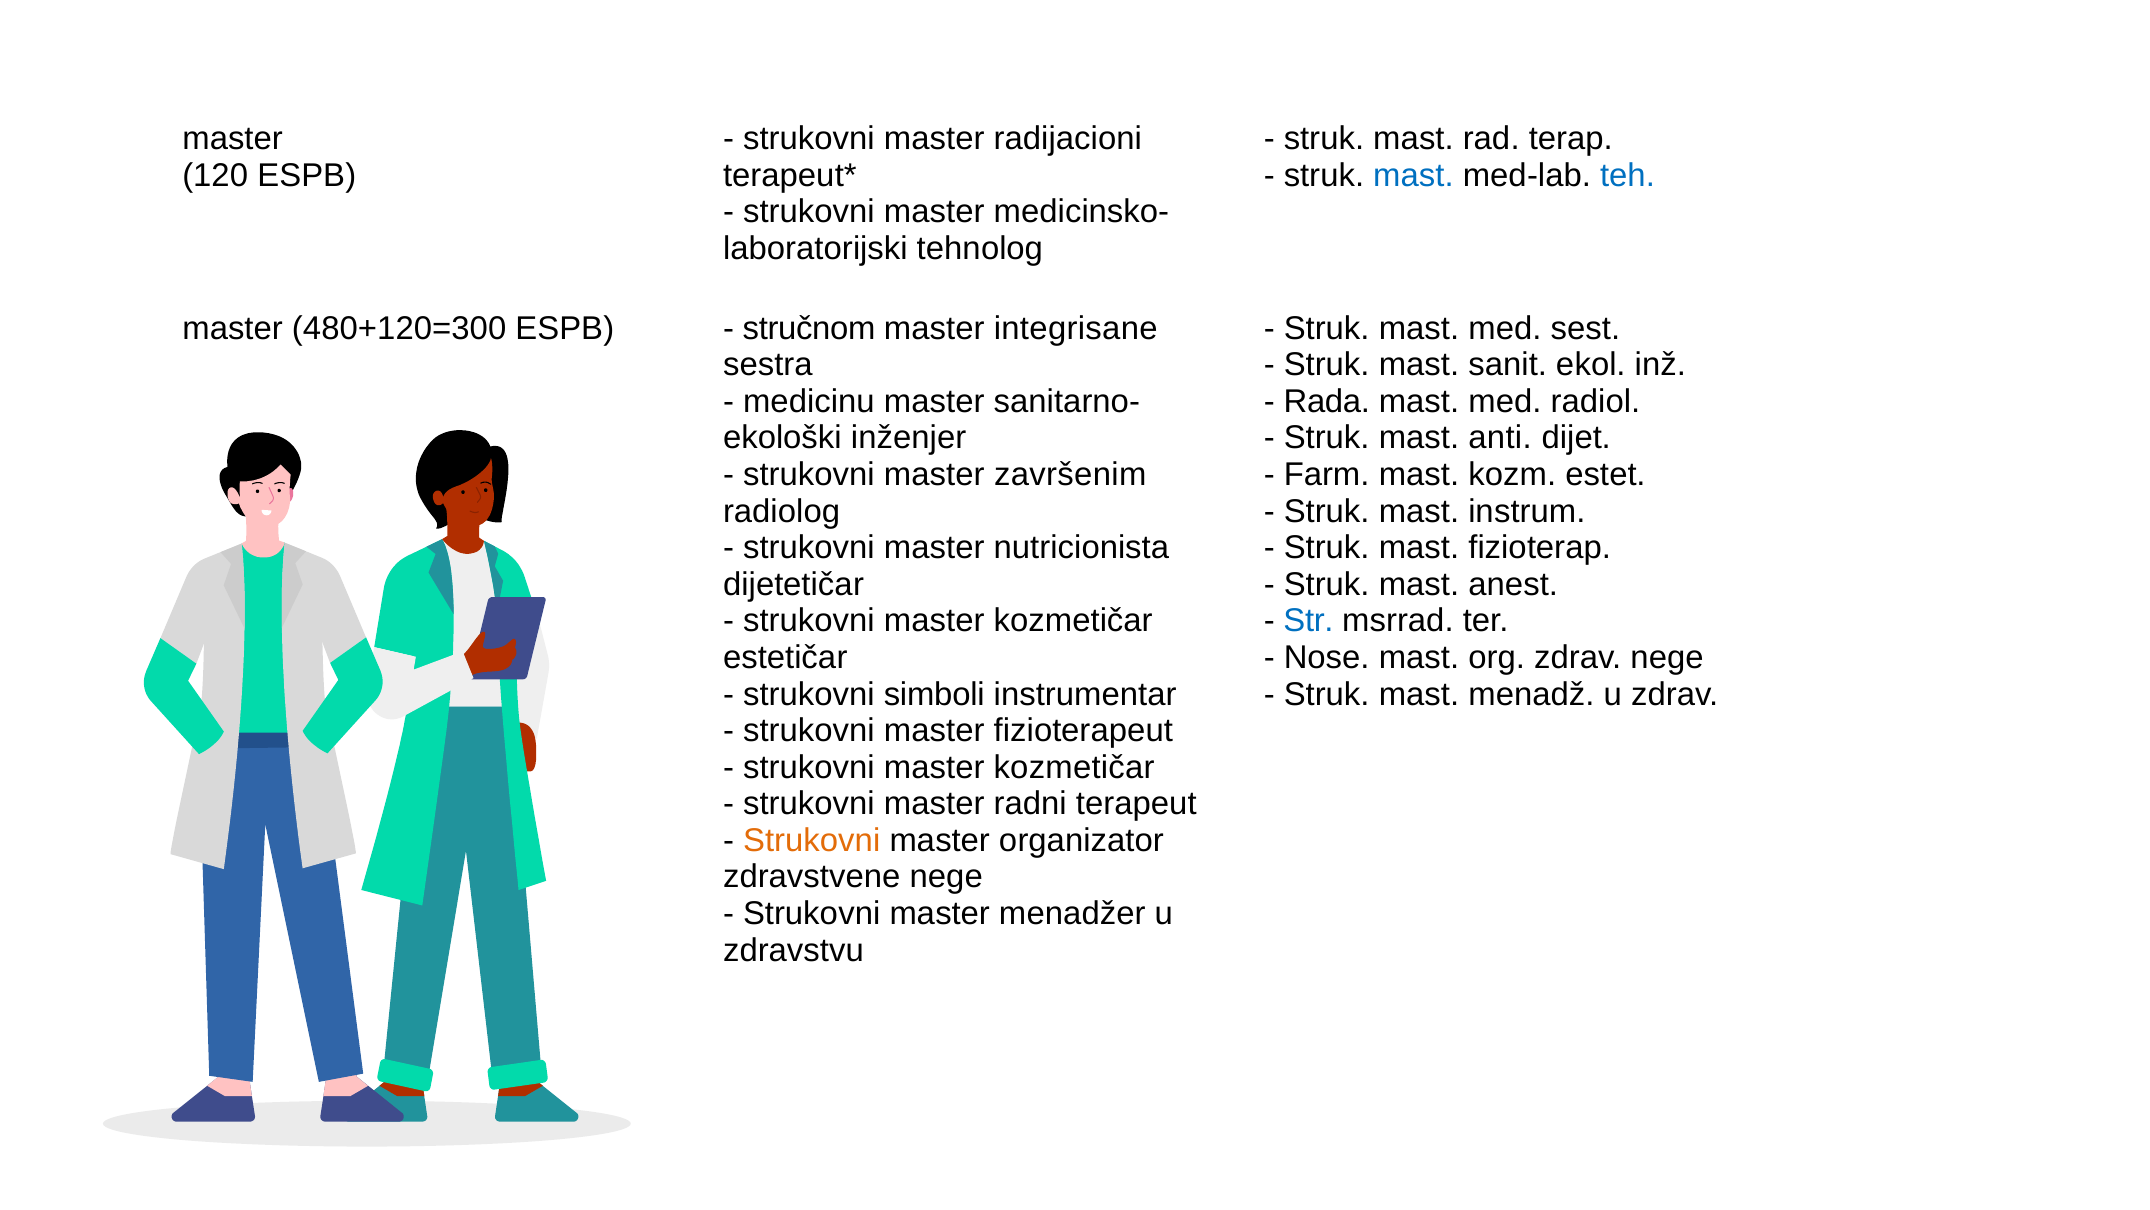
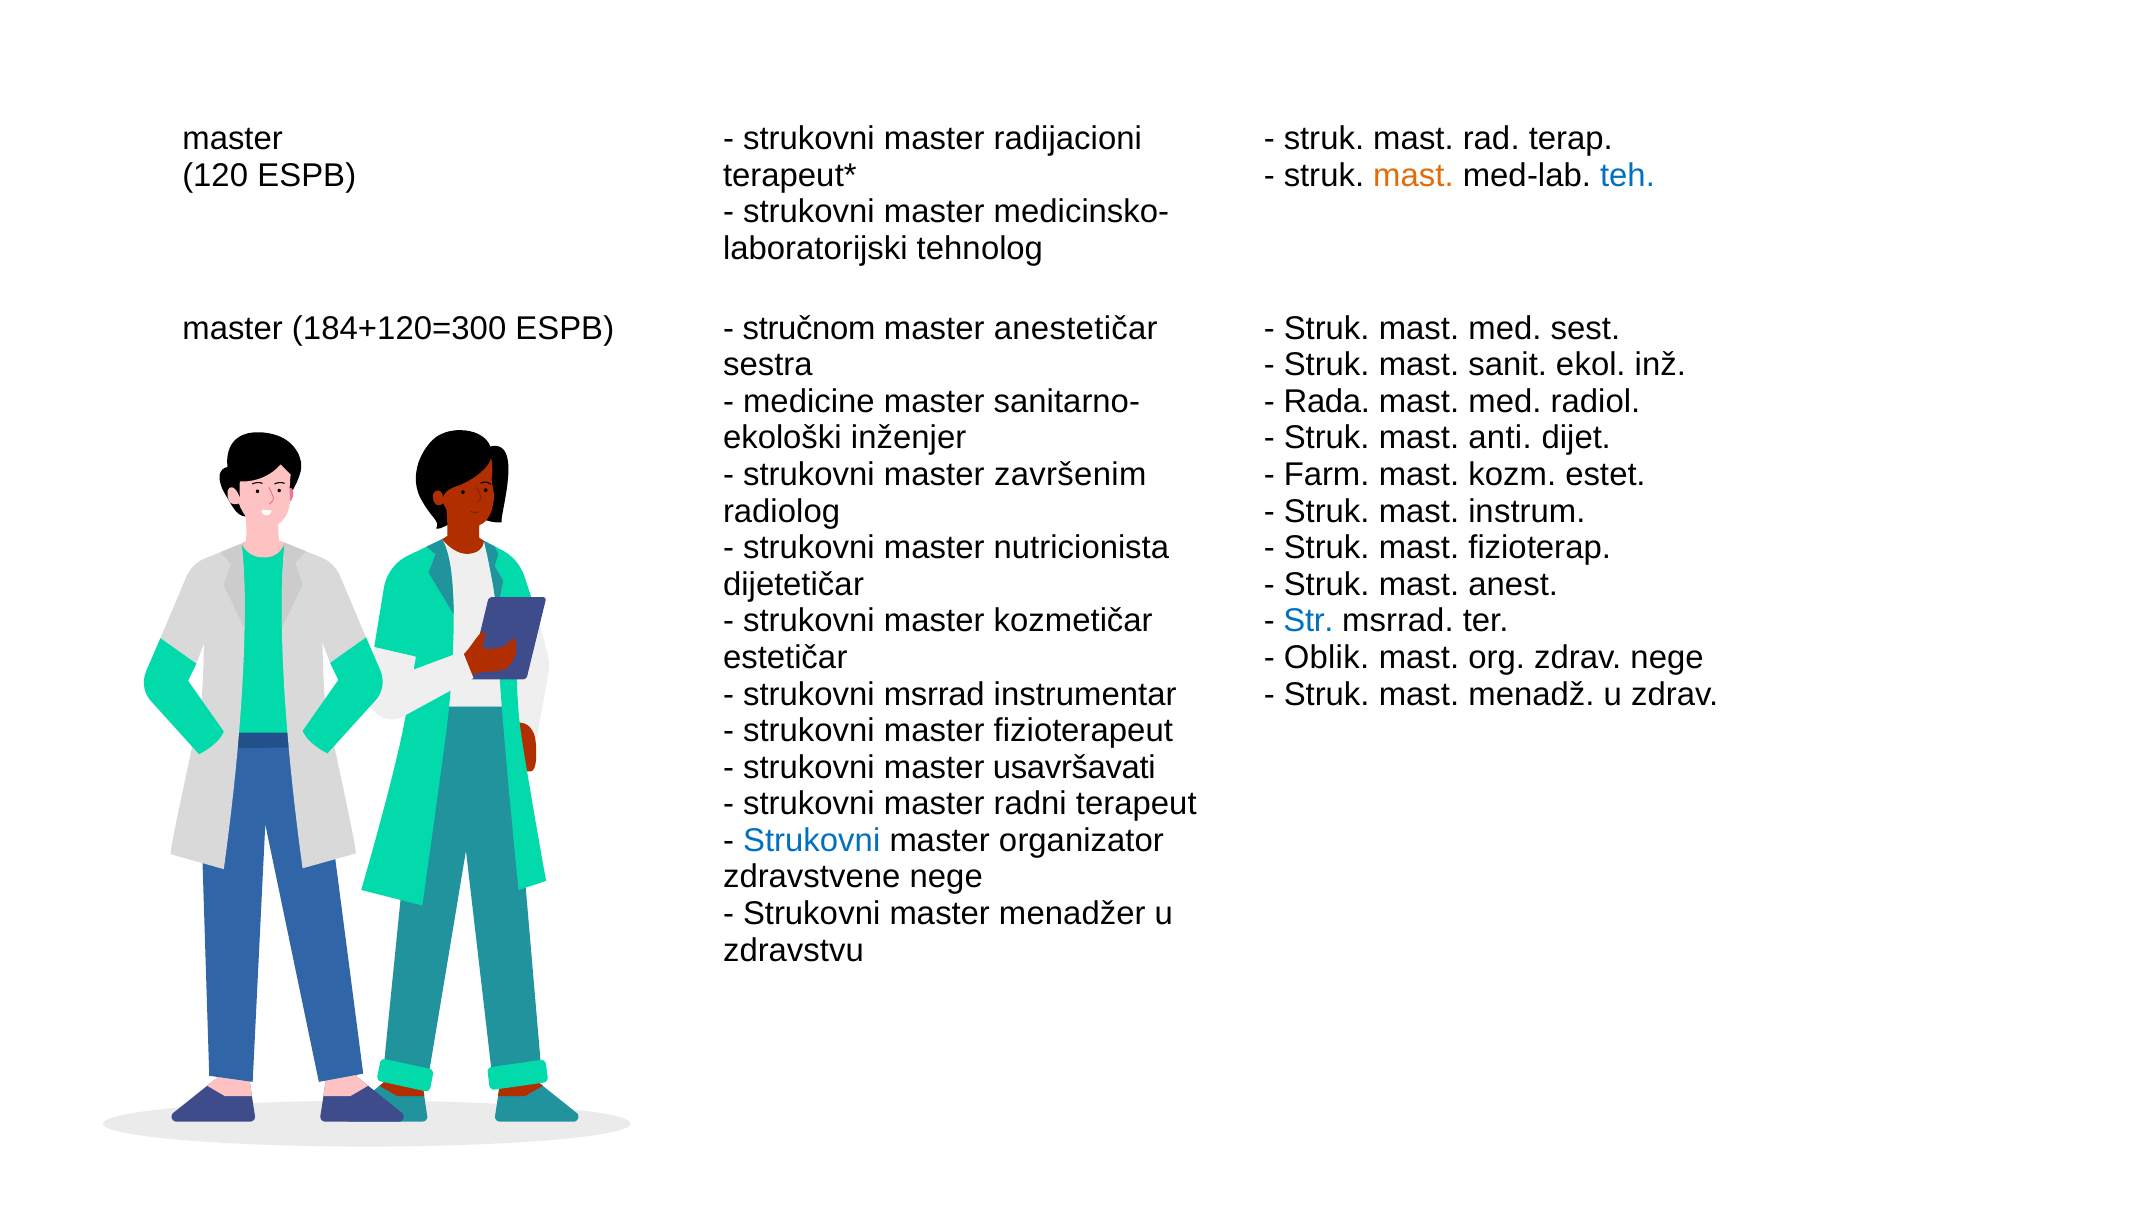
mast colour: blue -> orange (1413, 175)
480+120=300: 480+120=300 -> 184+120=300 (399, 328)
integrisane: integrisane -> anestetičar (1076, 328)
medicinu: medicinu -> medicine (809, 401)
Nose: Nose -> Oblik (1326, 657)
strukovni simboli: simboli -> msrrad (934, 694)
kozmetičar: kozmetičar -> usavršavati (1074, 767)
Strukovni colour: orange -> blue (812, 840)
